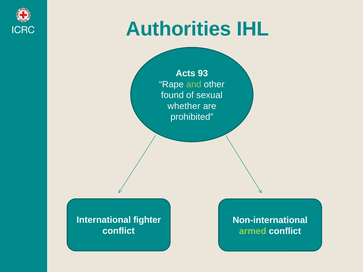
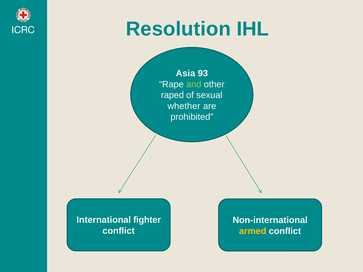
Authorities: Authorities -> Resolution (178, 29)
Acts: Acts -> Asia (185, 74)
found: found -> raped (172, 95)
armed colour: light green -> yellow (253, 231)
